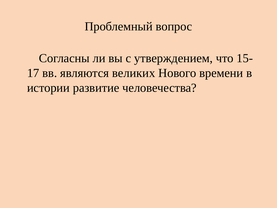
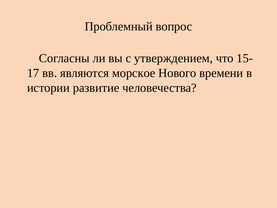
великих: великих -> морское (134, 73)
